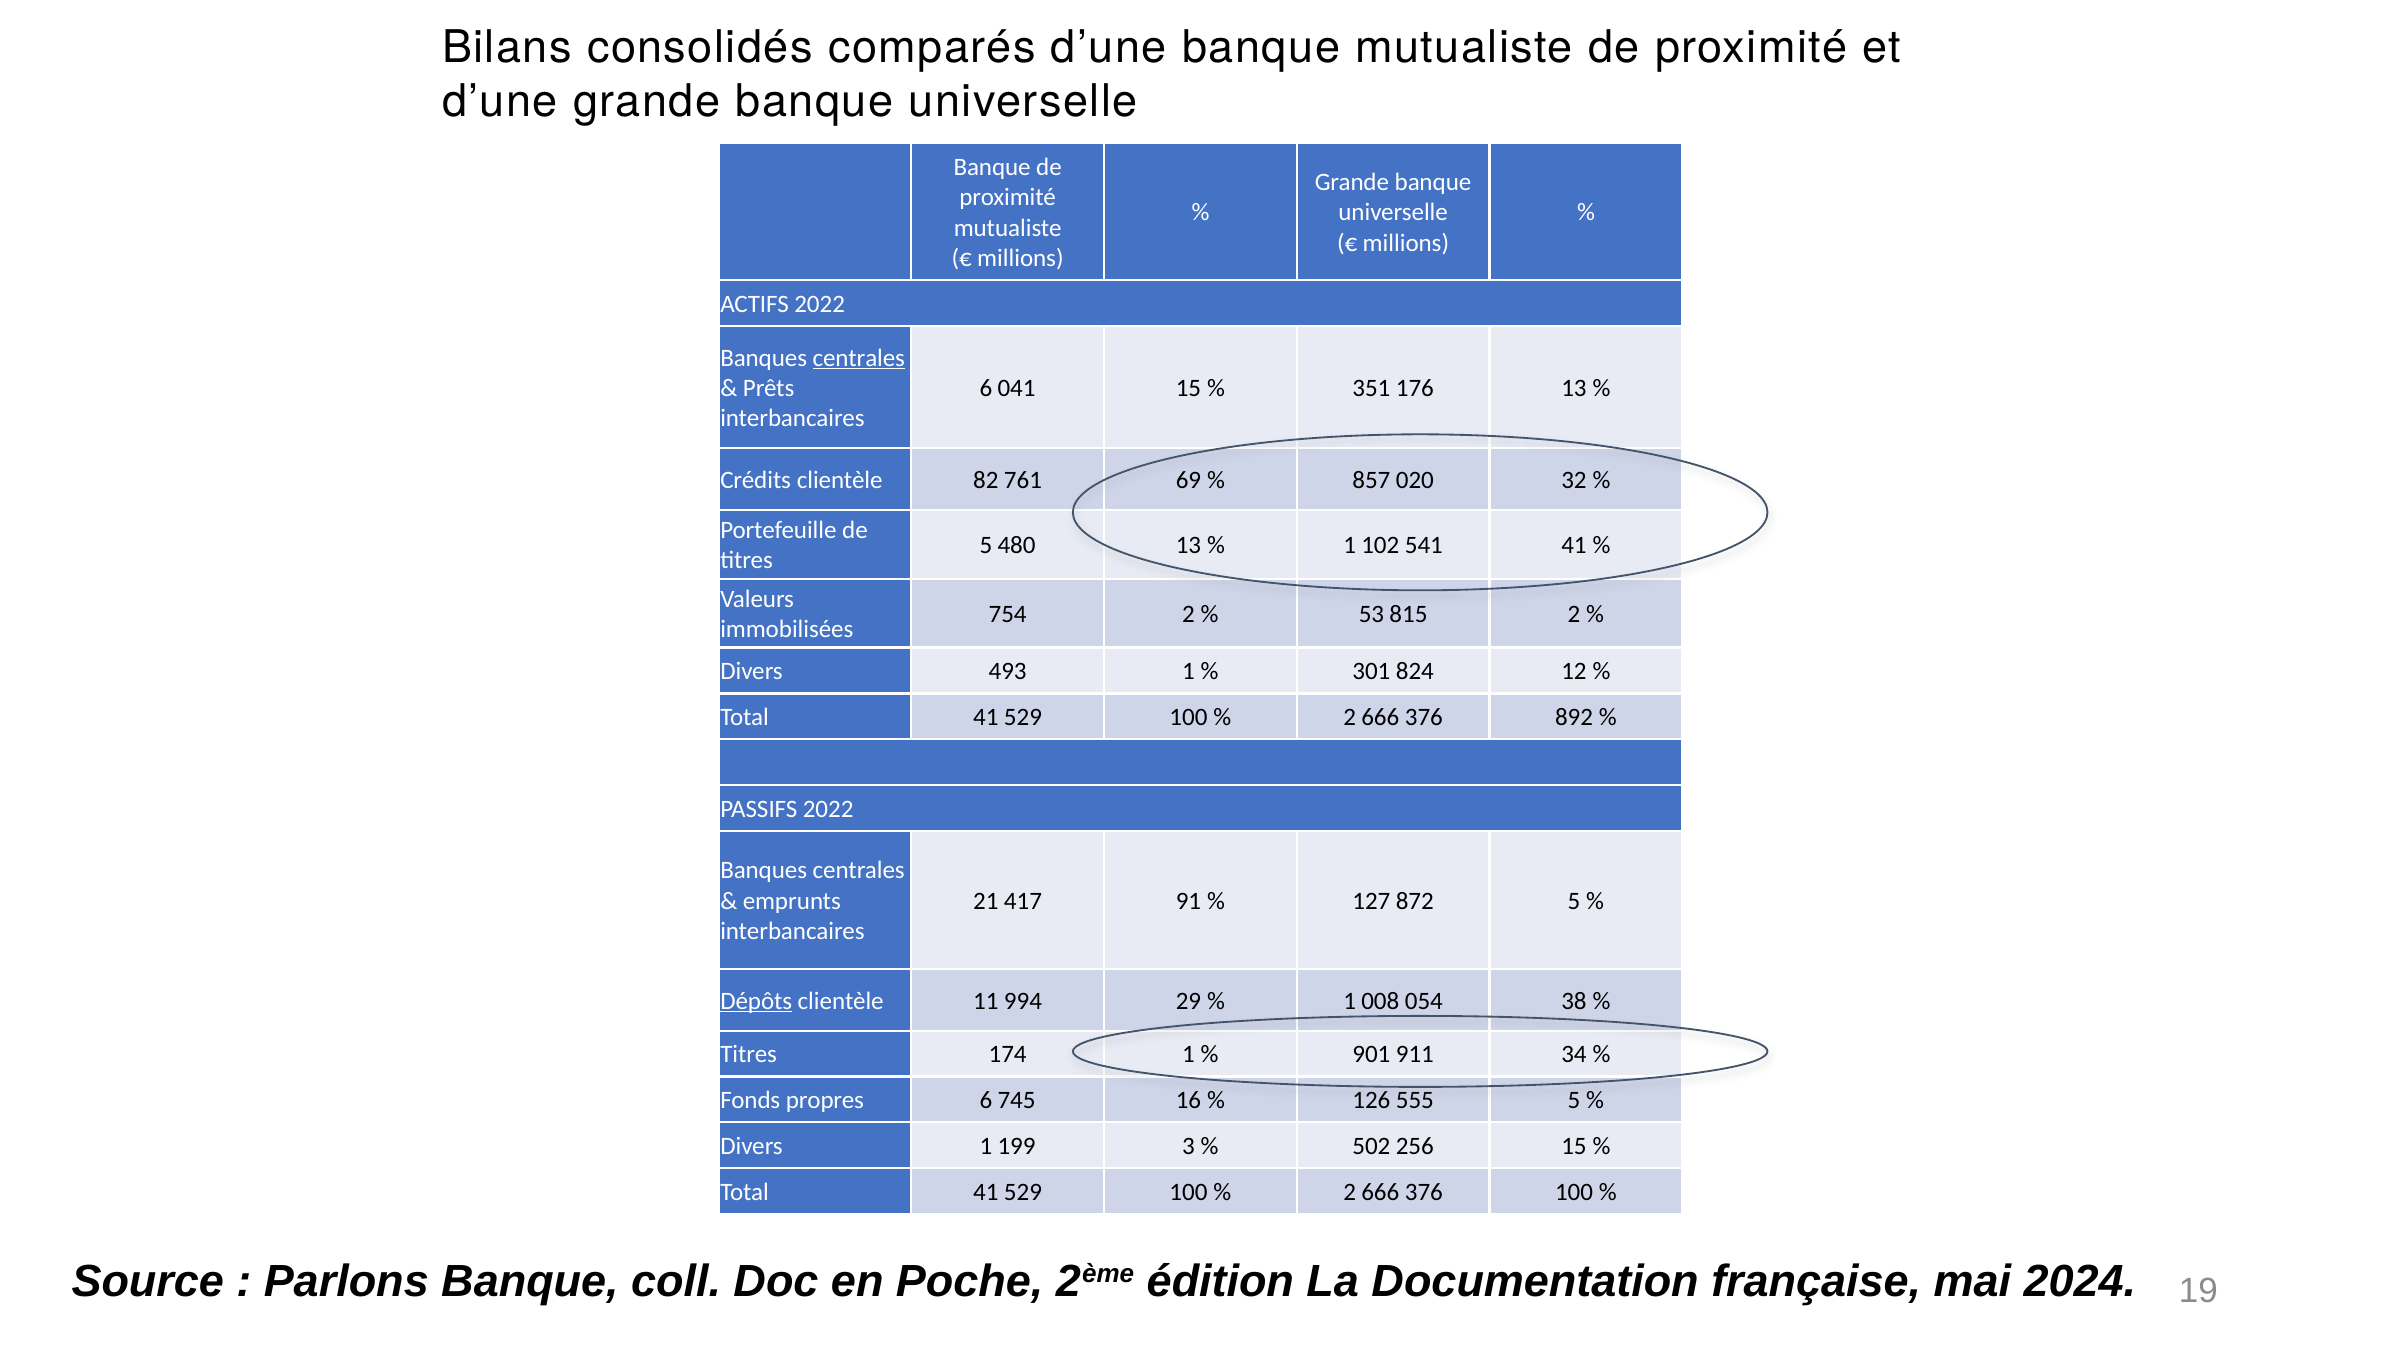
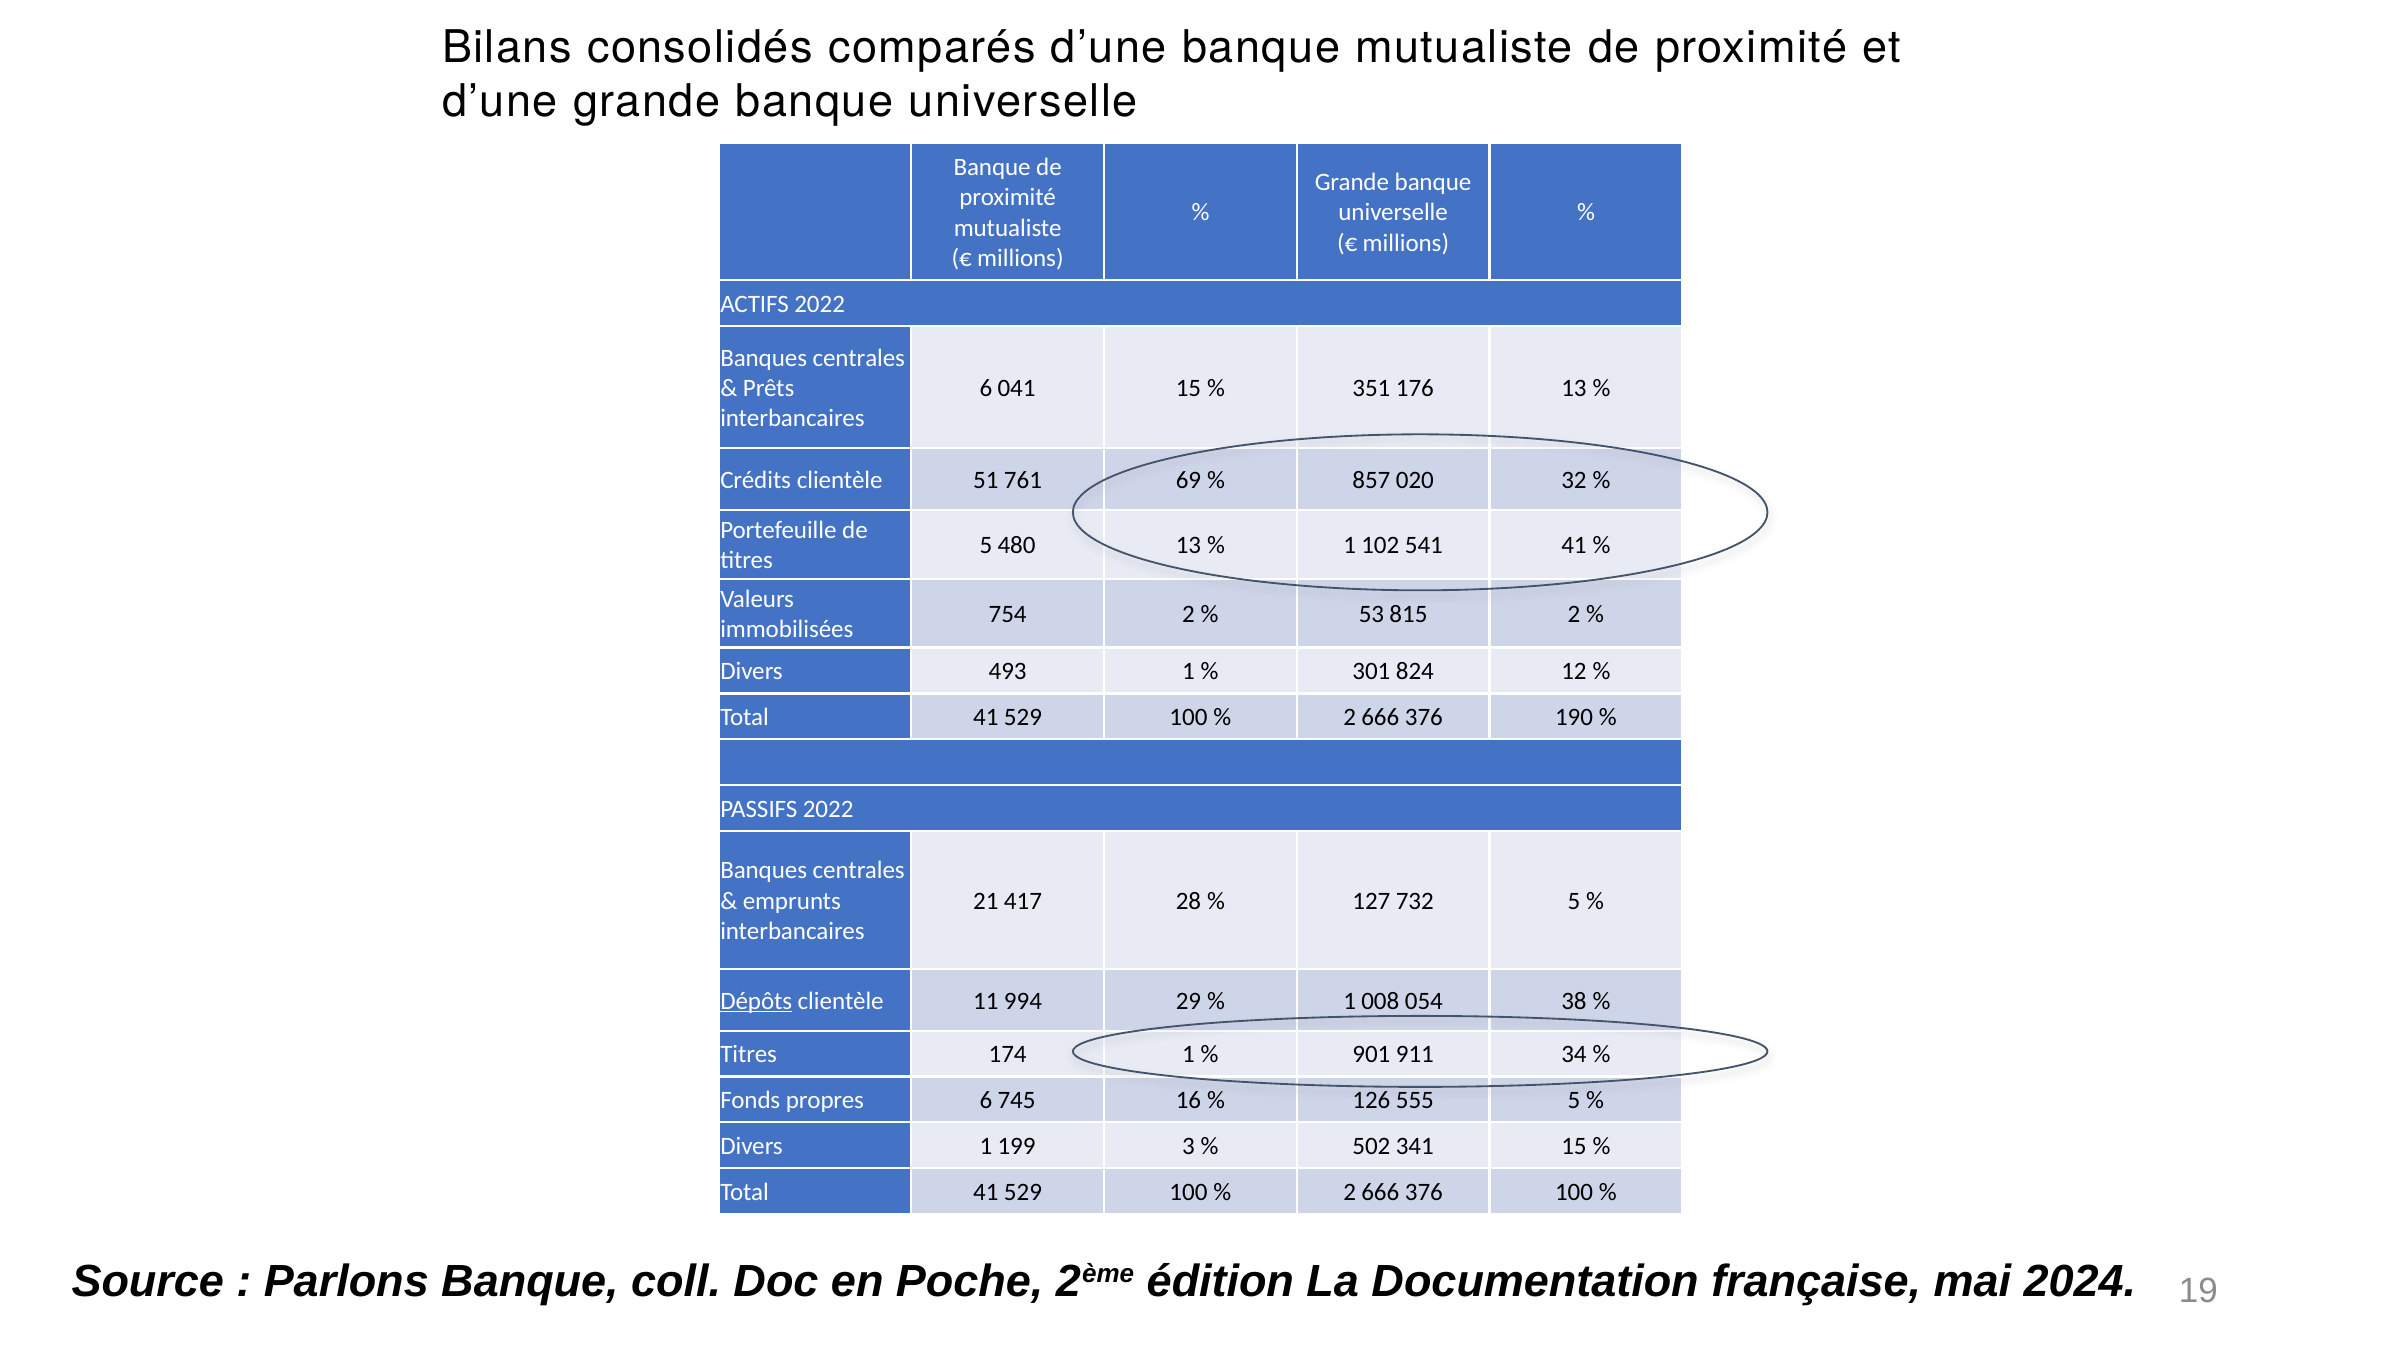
centrales underline: present -> none (859, 358)
82: 82 -> 51 (986, 480)
892: 892 -> 190 (1574, 717)
91: 91 -> 28 (1188, 901)
872: 872 -> 732 (1415, 901)
256: 256 -> 341 (1415, 1146)
